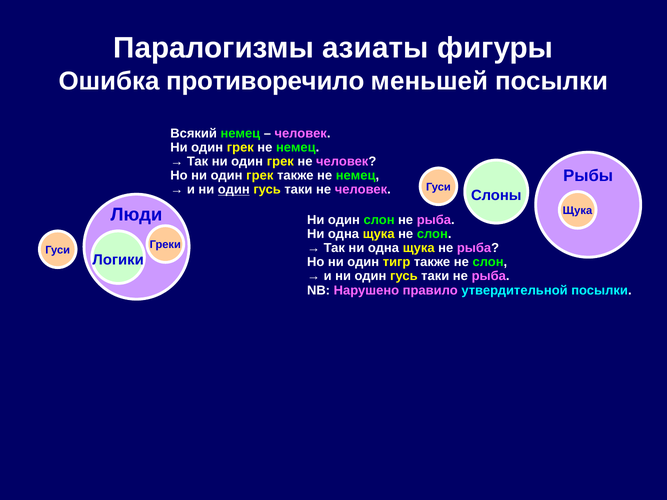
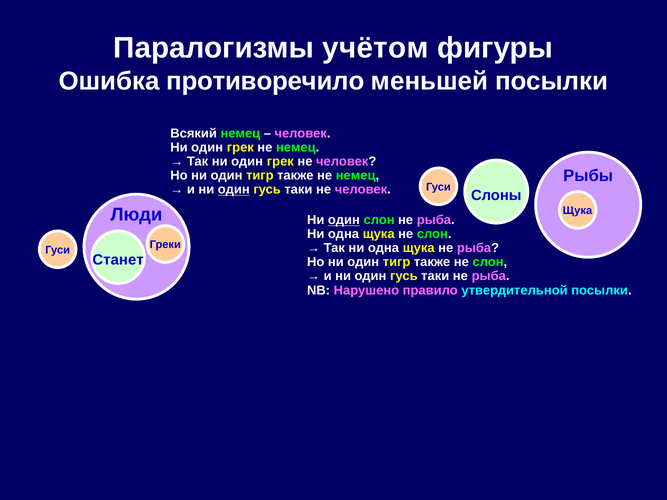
азиаты: азиаты -> учётом (375, 48)
грек: грек -> тигр (260, 176)
один underline: none -> present (344, 220)
Логики: Логики -> Станет (118, 260)
